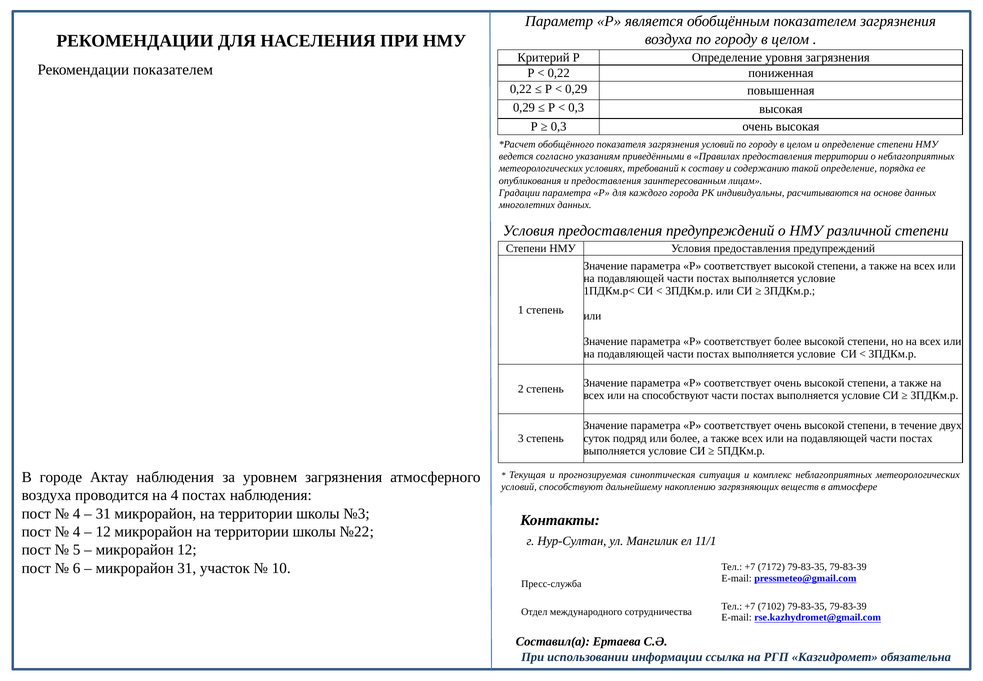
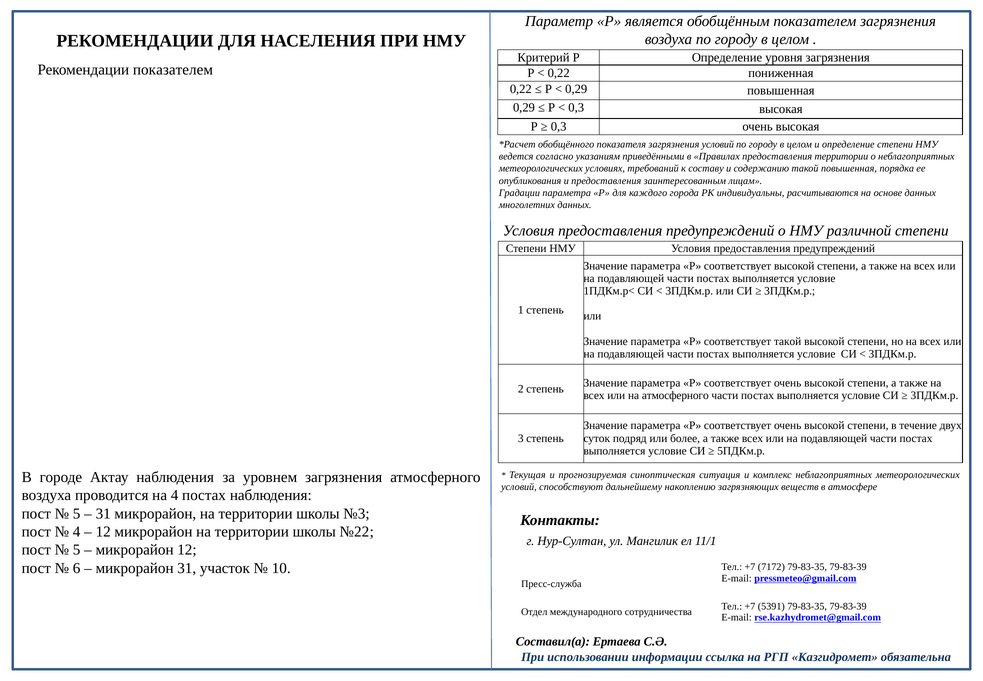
такой определение: определение -> повышенная (849, 169)
соответствует более: более -> такой (788, 341)
на способствуют: способствуют -> атмосферного (675, 395)
4: 4 -> 5 (77, 513)
7102: 7102 -> 5391 (771, 606)
